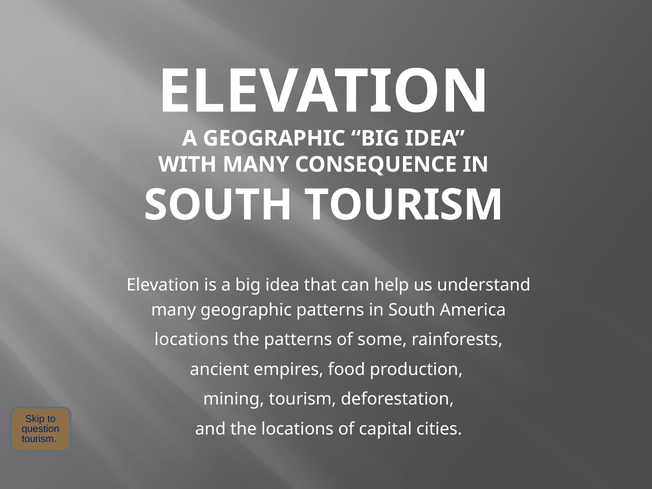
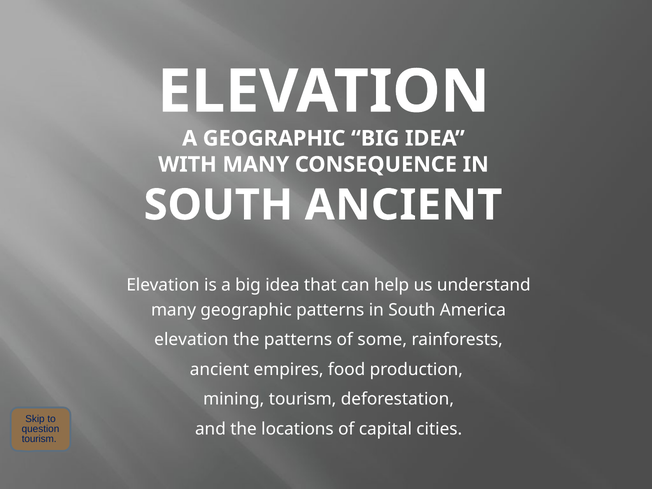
SOUTH TOURISM: TOURISM -> ANCIENT (404, 205)
locations: locations -> elevation (191, 340)
